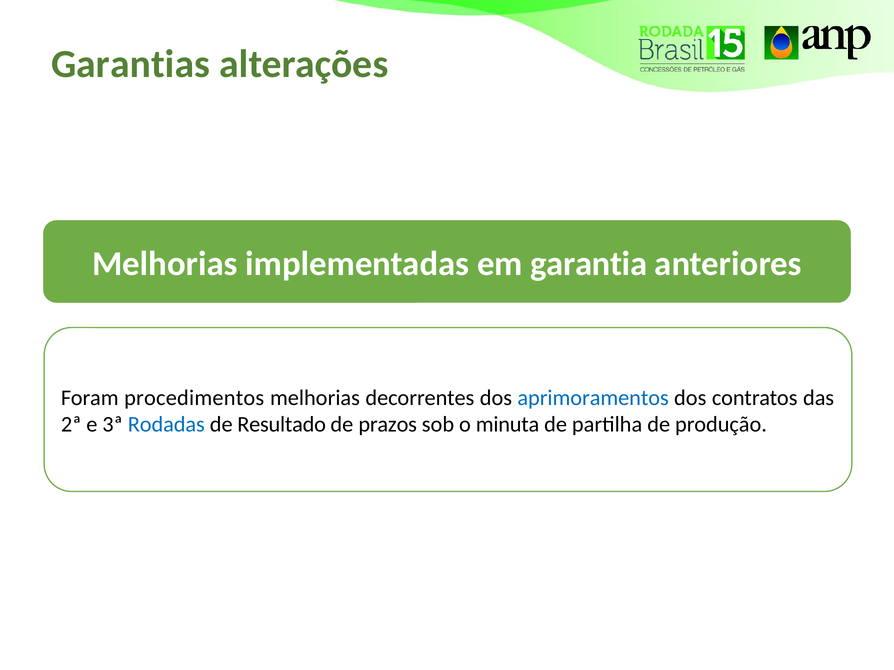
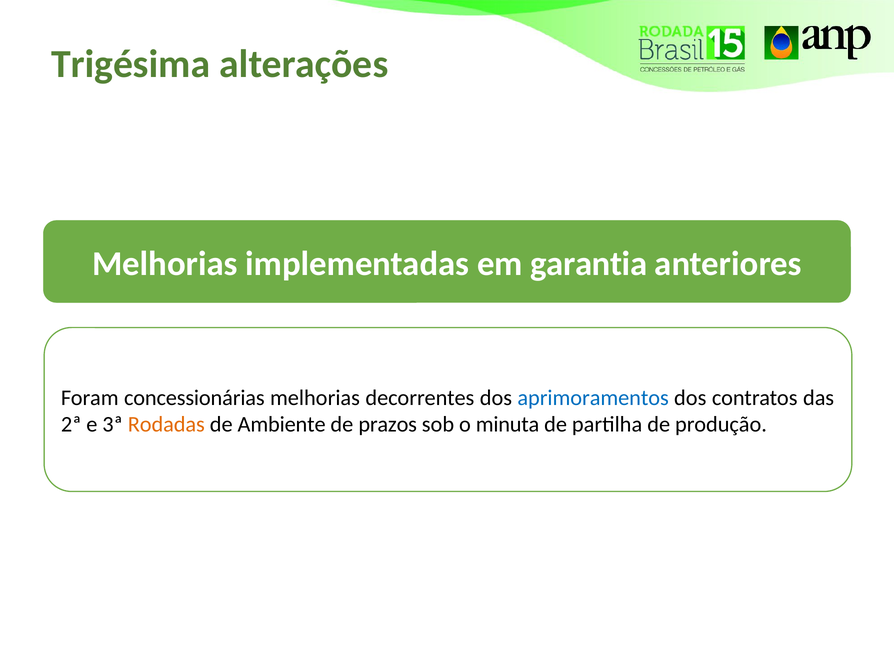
Garantias: Garantias -> Trigésima (131, 64)
procedimentos: procedimentos -> concessionárias (194, 398)
Rodadas colour: blue -> orange (166, 425)
Resultado: Resultado -> Ambiente (282, 425)
